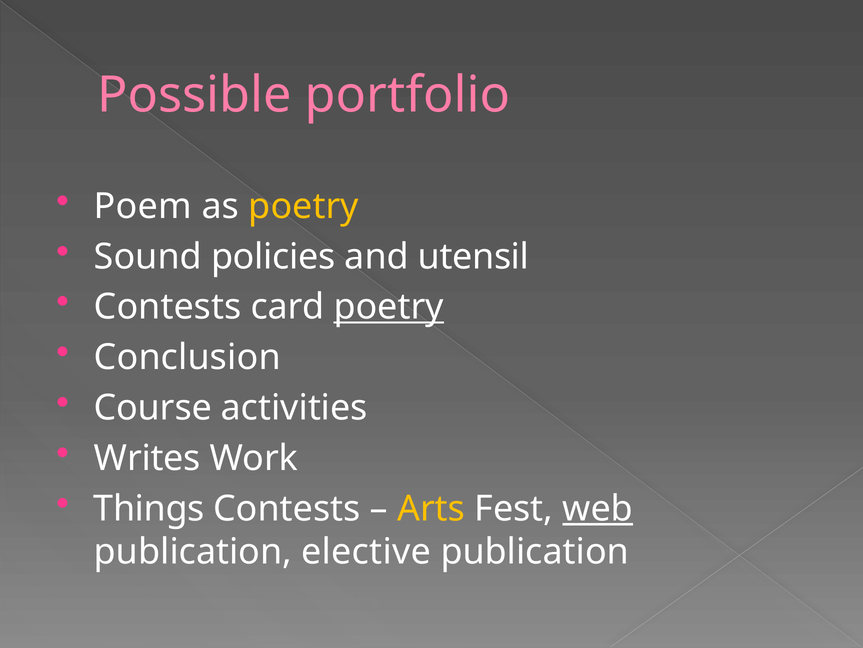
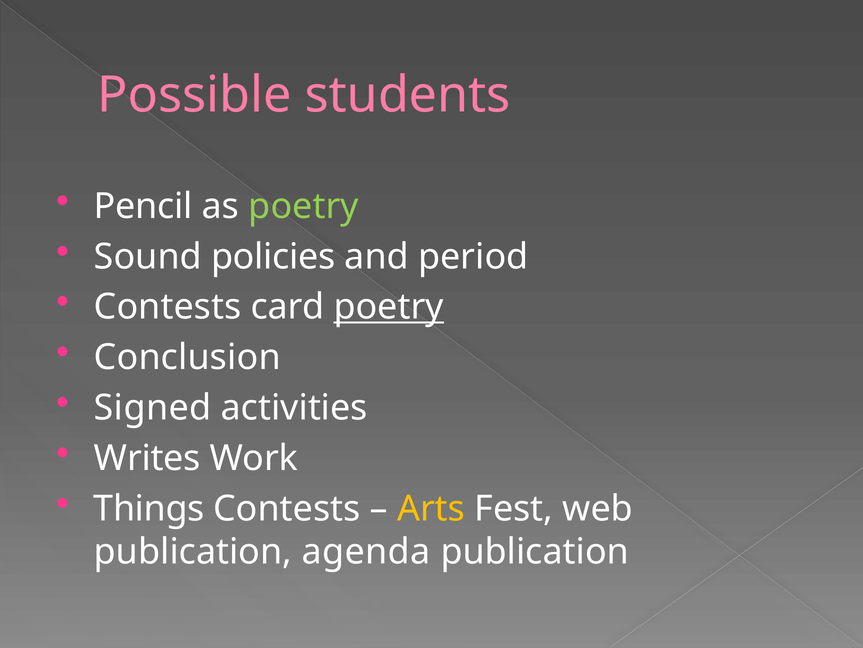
portfolio: portfolio -> students (408, 95)
Poem: Poem -> Pencil (143, 206)
poetry colour: yellow -> light green (304, 206)
utensil: utensil -> period (473, 256)
Course: Course -> Signed (153, 407)
web underline: present -> none (598, 508)
elective: elective -> agenda (366, 551)
